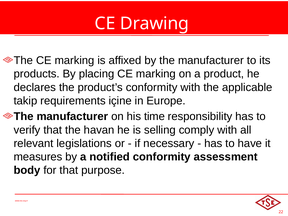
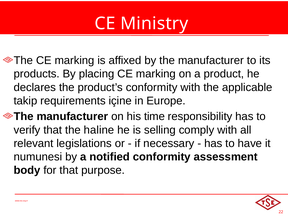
Drawing: Drawing -> Ministry (154, 23)
havan: havan -> haline (99, 130)
measures: measures -> numunesi (38, 157)
